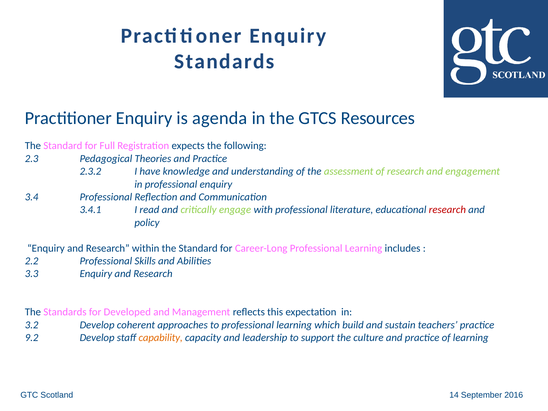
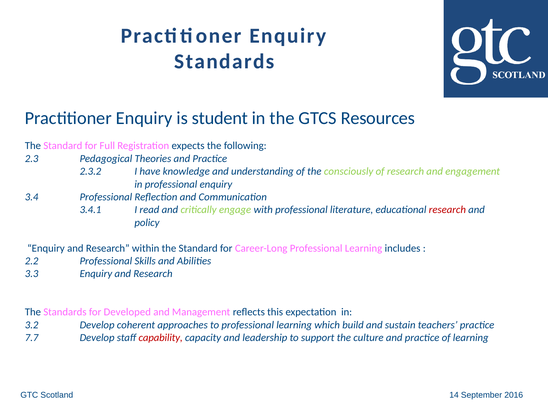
agenda: agenda -> student (220, 118)
assessment: assessment -> consciously (349, 171)
9.2: 9.2 -> 7.7 (32, 338)
capability colour: orange -> red (161, 338)
